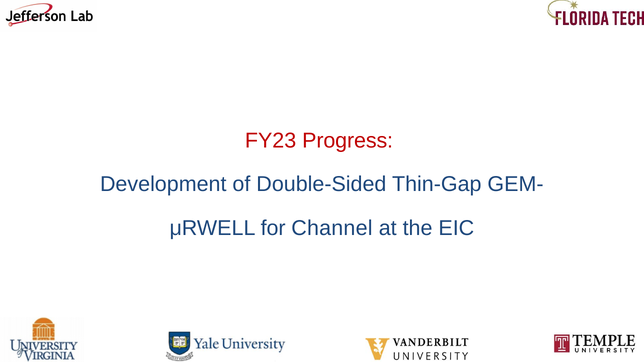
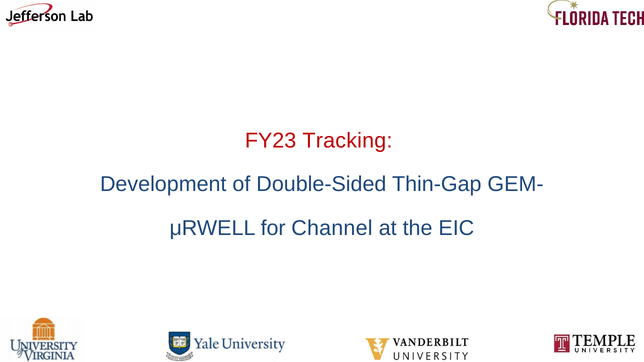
Progress: Progress -> Tracking (347, 141)
